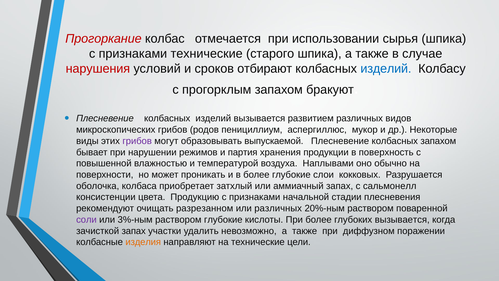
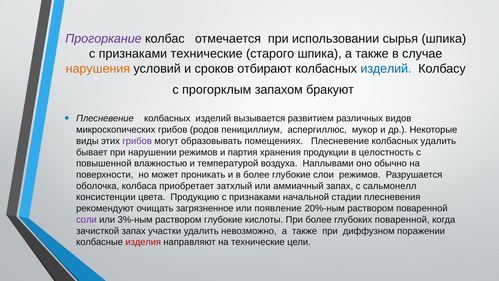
Прогоркание colour: red -> purple (103, 39)
нарушения colour: red -> orange (98, 69)
выпускаемой: выпускаемой -> помещениях (274, 141)
колбасных запахом: запахом -> удалить (438, 141)
поверхность: поверхность -> целостность (386, 152)
слои кокковых: кокковых -> режимов (360, 175)
разрезанном: разрезанном -> загрязненное (205, 208)
или различных: различных -> появление (278, 208)
глубоких вызывается: вызывается -> поваренной (402, 219)
изделия colour: orange -> red (143, 242)
